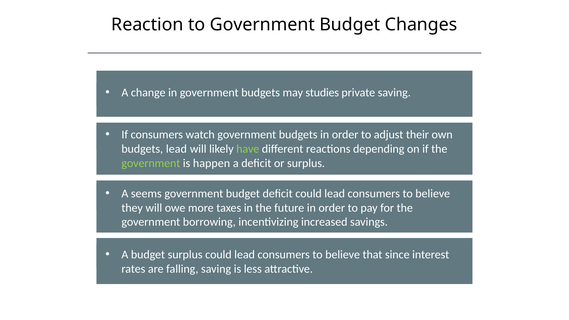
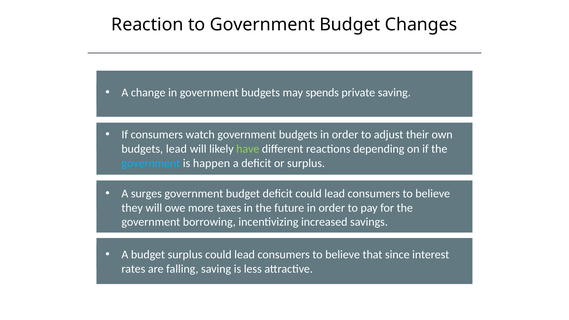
studies: studies -> spends (322, 93)
government colour: light green -> light blue (151, 163)
seems: seems -> surges (146, 194)
